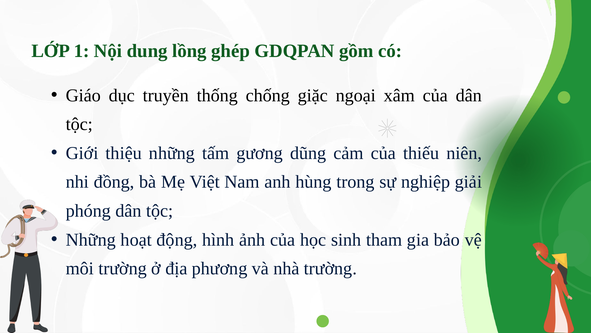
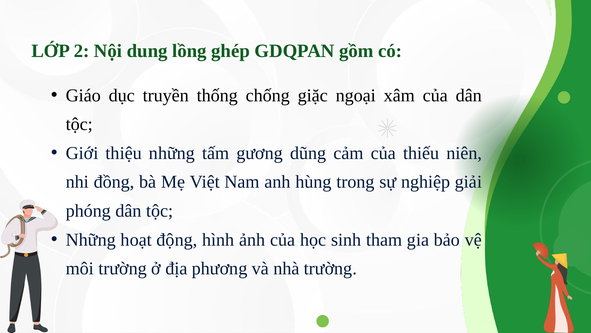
1: 1 -> 2 (81, 51)
